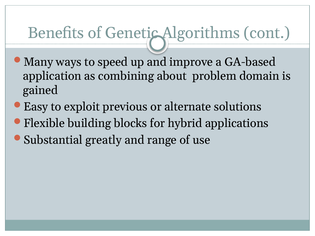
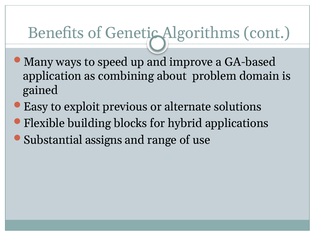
greatly: greatly -> assigns (104, 140)
